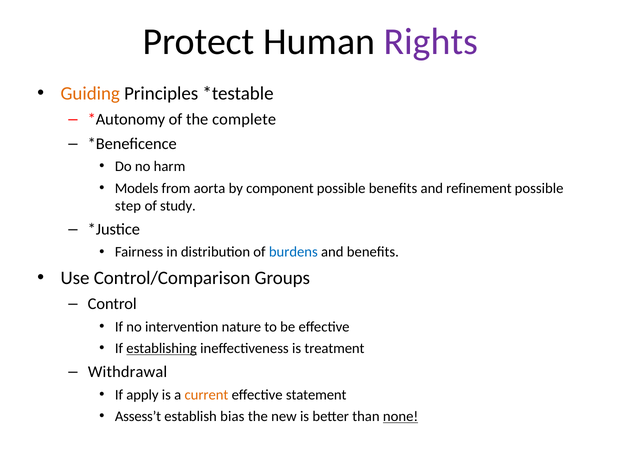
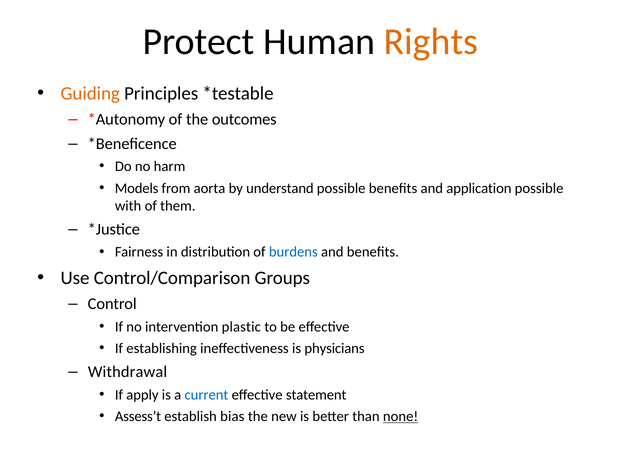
Rights colour: purple -> orange (431, 41)
complete: complete -> outcomes (244, 119)
component: component -> understand (280, 188)
refinement: refinement -> application (479, 188)
step: step -> with (128, 206)
study: study -> them (178, 206)
nature: nature -> plastic (241, 327)
establishing underline: present -> none (162, 348)
treatment: treatment -> physicians (335, 348)
current colour: orange -> blue (206, 395)
